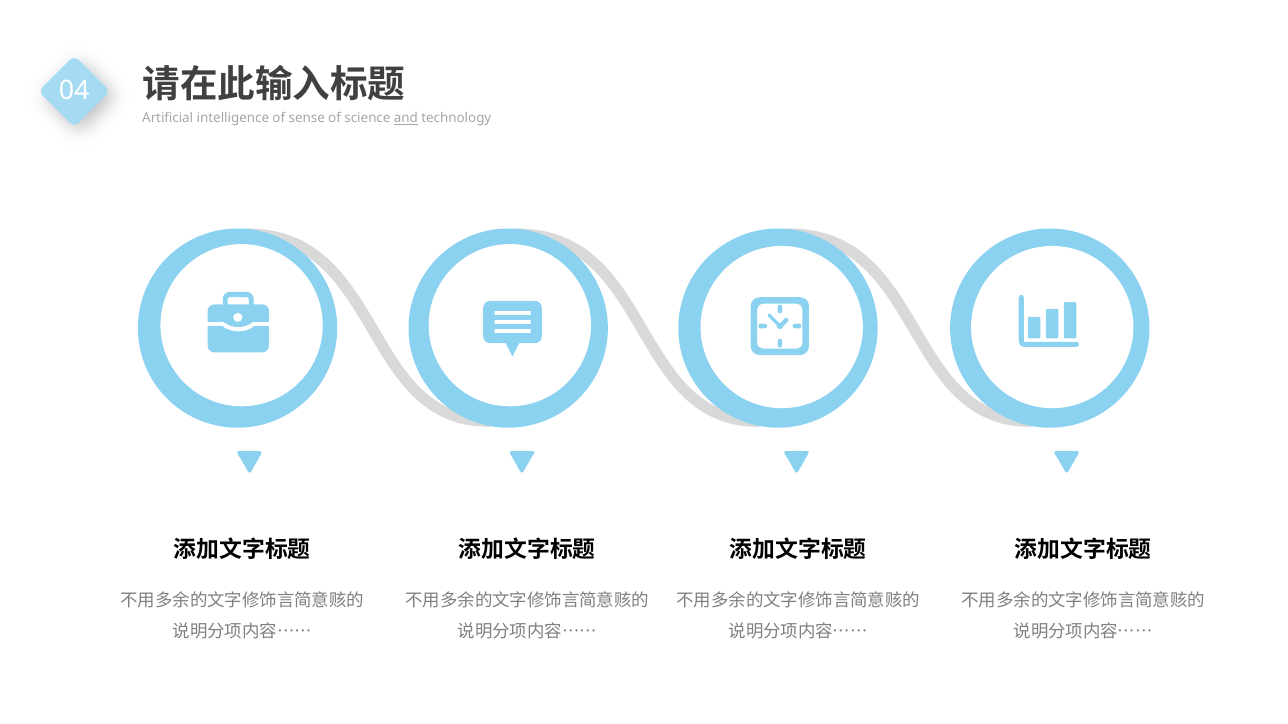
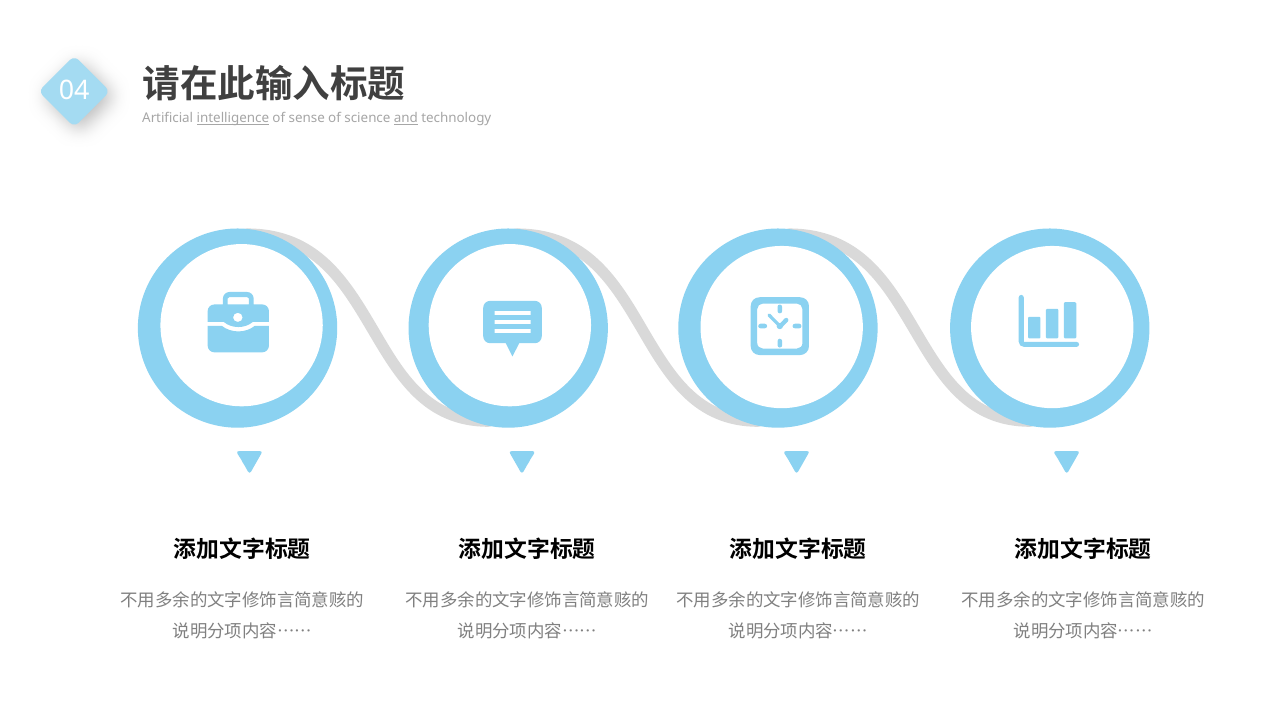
intelligence underline: none -> present (233, 119)
